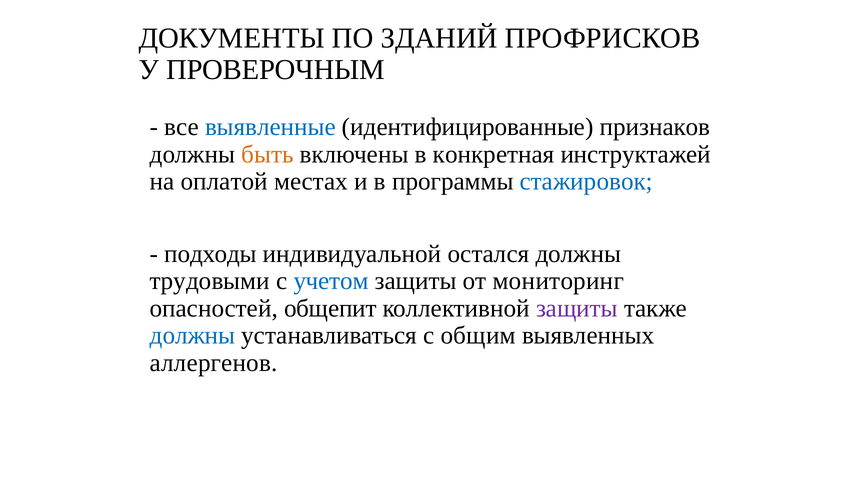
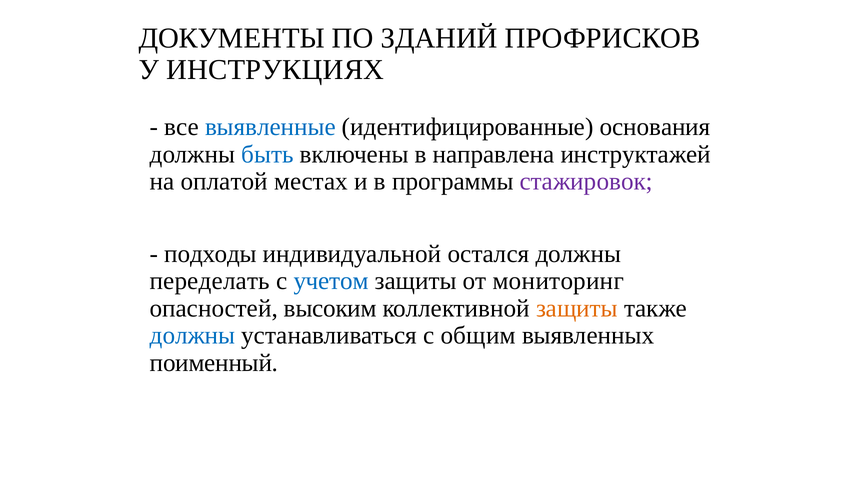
ПРОВЕРОЧНЫМ: ПРОВЕРОЧНЫМ -> ИНСТРУКЦИЯХ (275, 70)
признаков: признаков -> основания (655, 127)
быть colour: orange -> blue (267, 154)
конкретная: конкретная -> направлена (494, 154)
стажировок colour: blue -> purple (586, 181)
трудовыми: трудовыми -> переделать (210, 281)
общепит: общепит -> высоким (330, 308)
защиты colour: purple -> orange (577, 308)
аллергенов: аллергенов -> поименный (214, 363)
